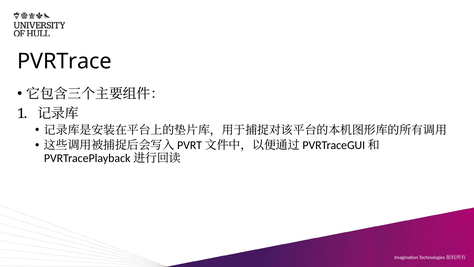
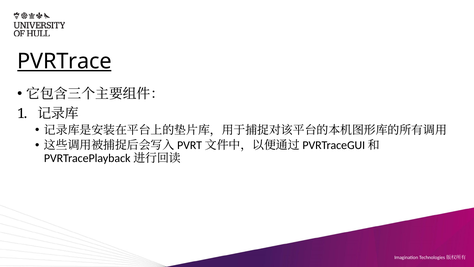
PVRTrace underline: none -> present (64, 61)
